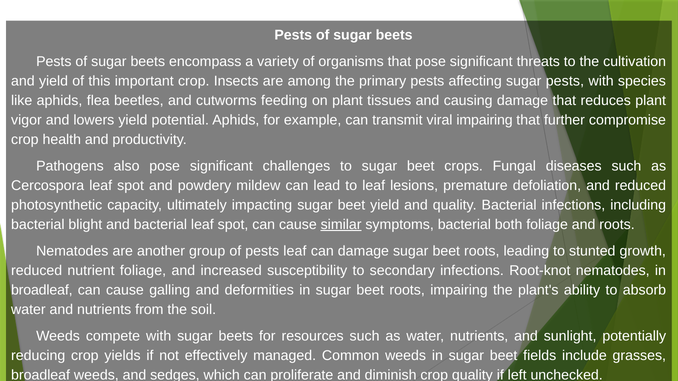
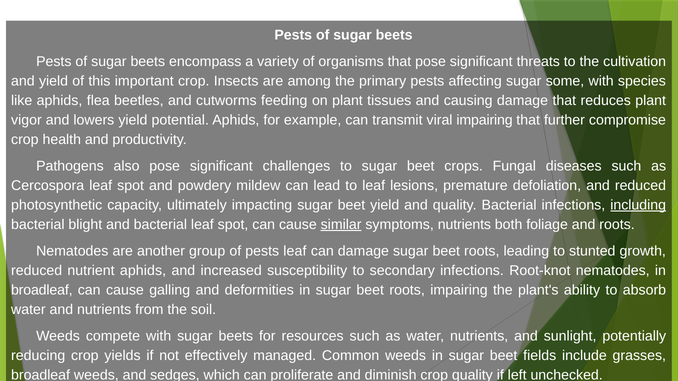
sugar pests: pests -> some (565, 81)
including underline: none -> present (638, 205)
symptoms bacterial: bacterial -> nutrients (464, 225)
nutrient foliage: foliage -> aphids (143, 271)
